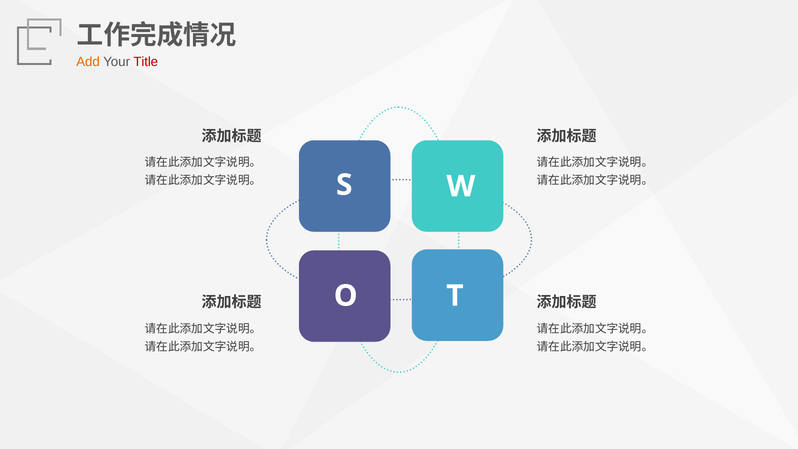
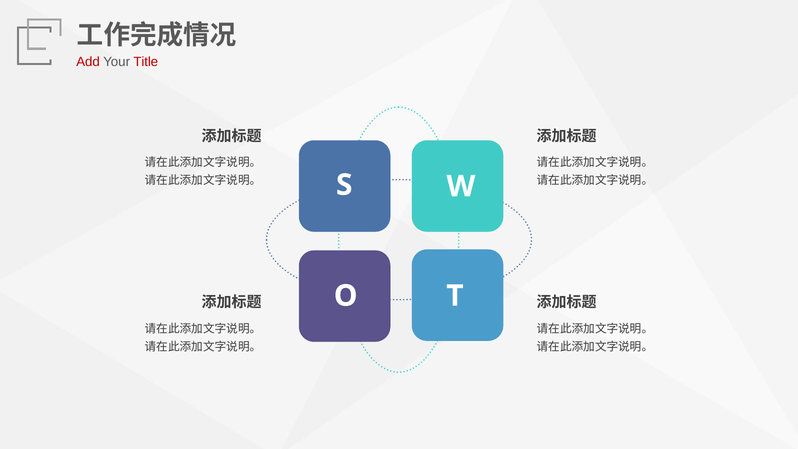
Add colour: orange -> red (88, 62)
